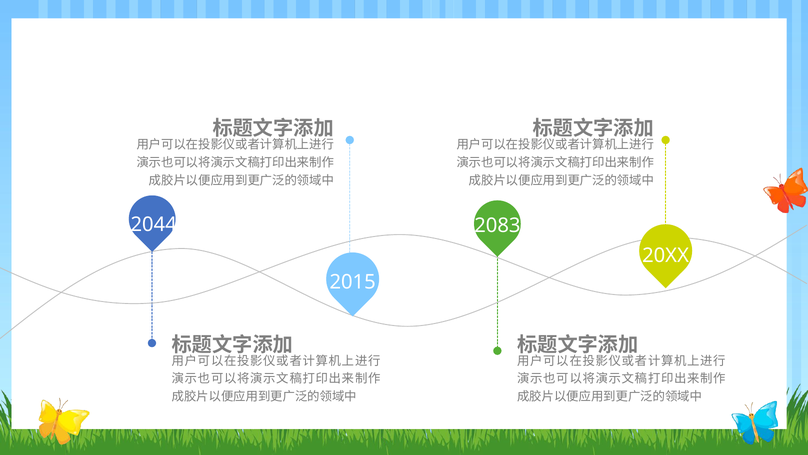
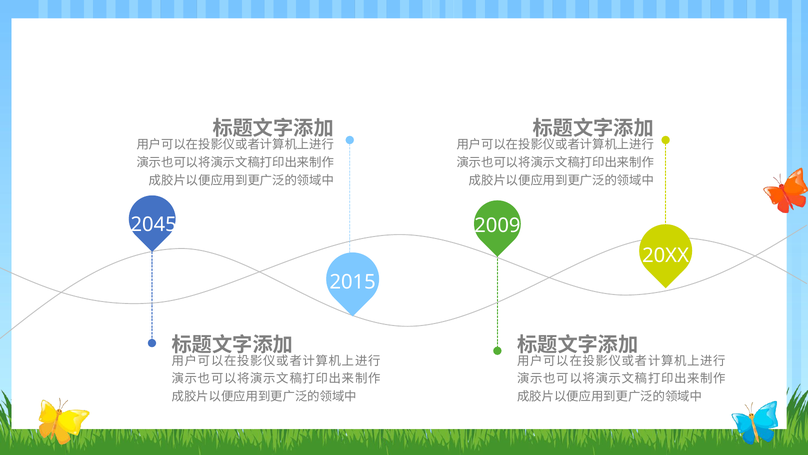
2044: 2044 -> 2045 (154, 224)
2083: 2083 -> 2009 (497, 225)
